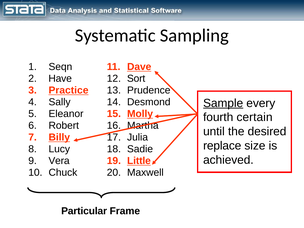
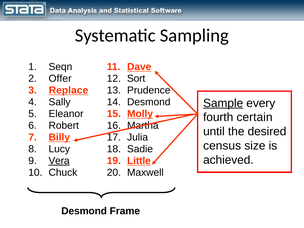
Have: Have -> Offer (60, 78)
Practice: Practice -> Replace (69, 90)
replace: replace -> census (222, 146)
Vera underline: none -> present (59, 161)
Particular: Particular -> Desmond (84, 211)
